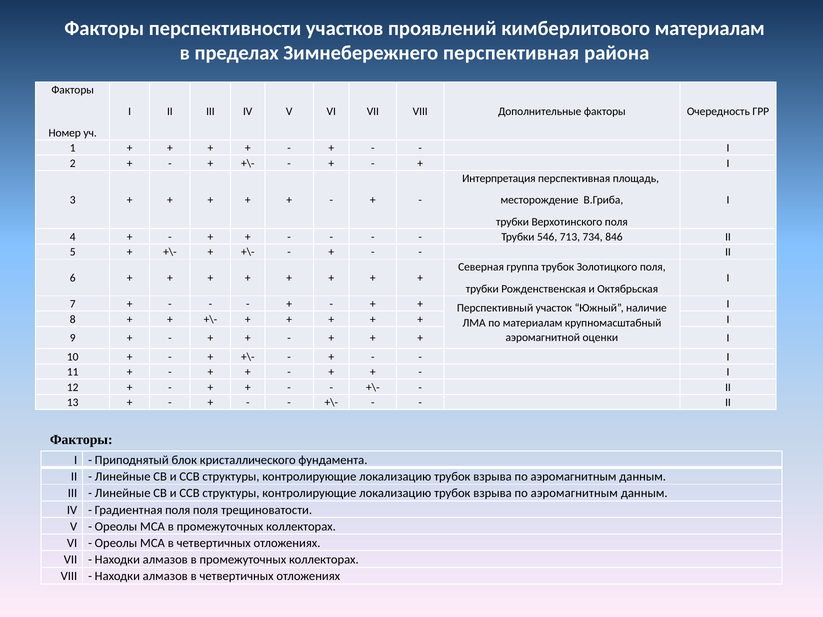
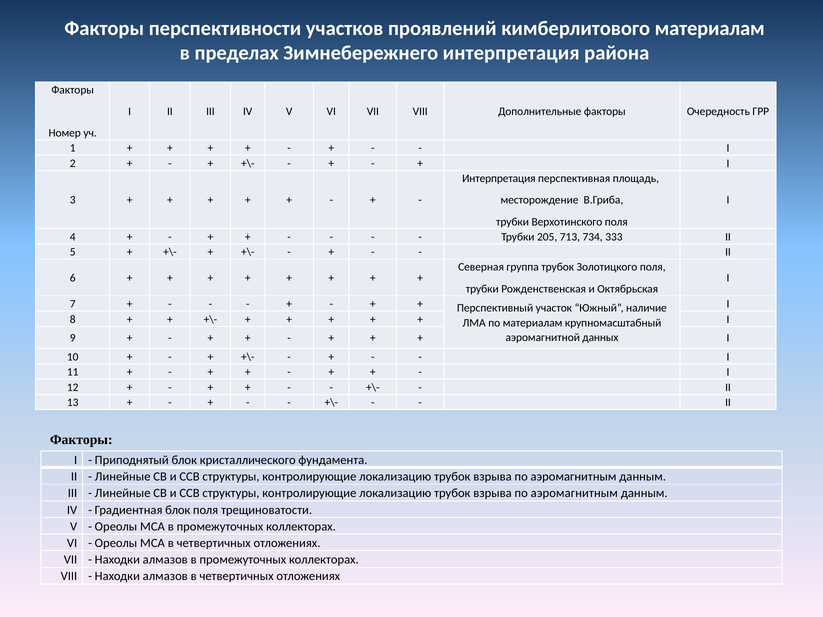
Зимнебережнего перспективная: перспективная -> интерпретация (511, 53)
546: 546 -> 205 (547, 237)
846: 846 -> 333 (614, 237)
оценки: оценки -> данных (600, 338)
Градиентная поля: поля -> блок (178, 510)
